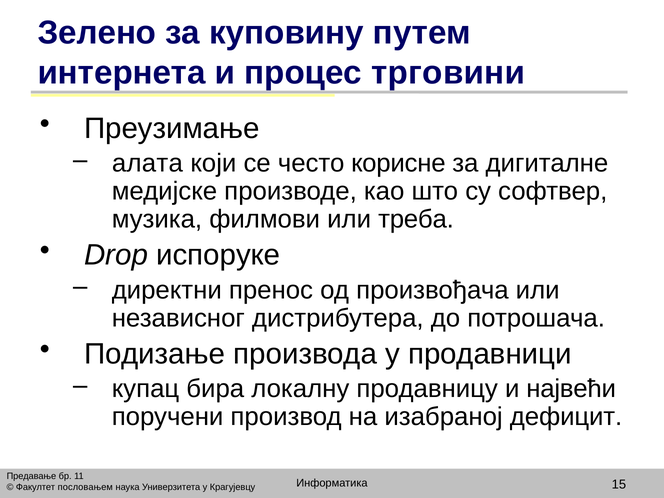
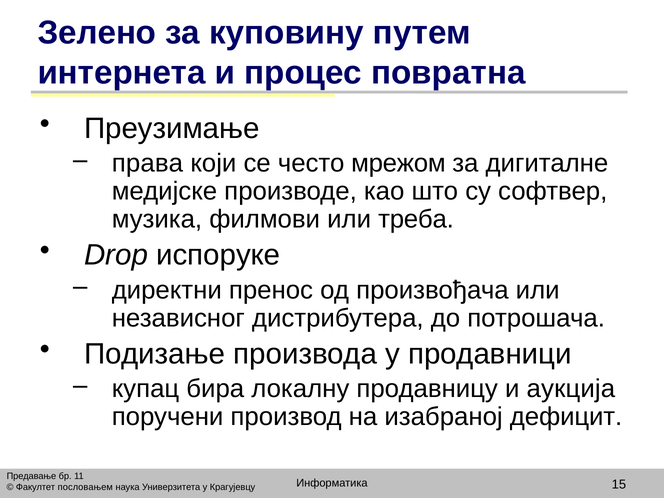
трговини: трговини -> повратна (448, 73)
алата: алата -> права (147, 163)
корисне: корисне -> мрежом (398, 163)
највећи: највећи -> аукција (571, 389)
